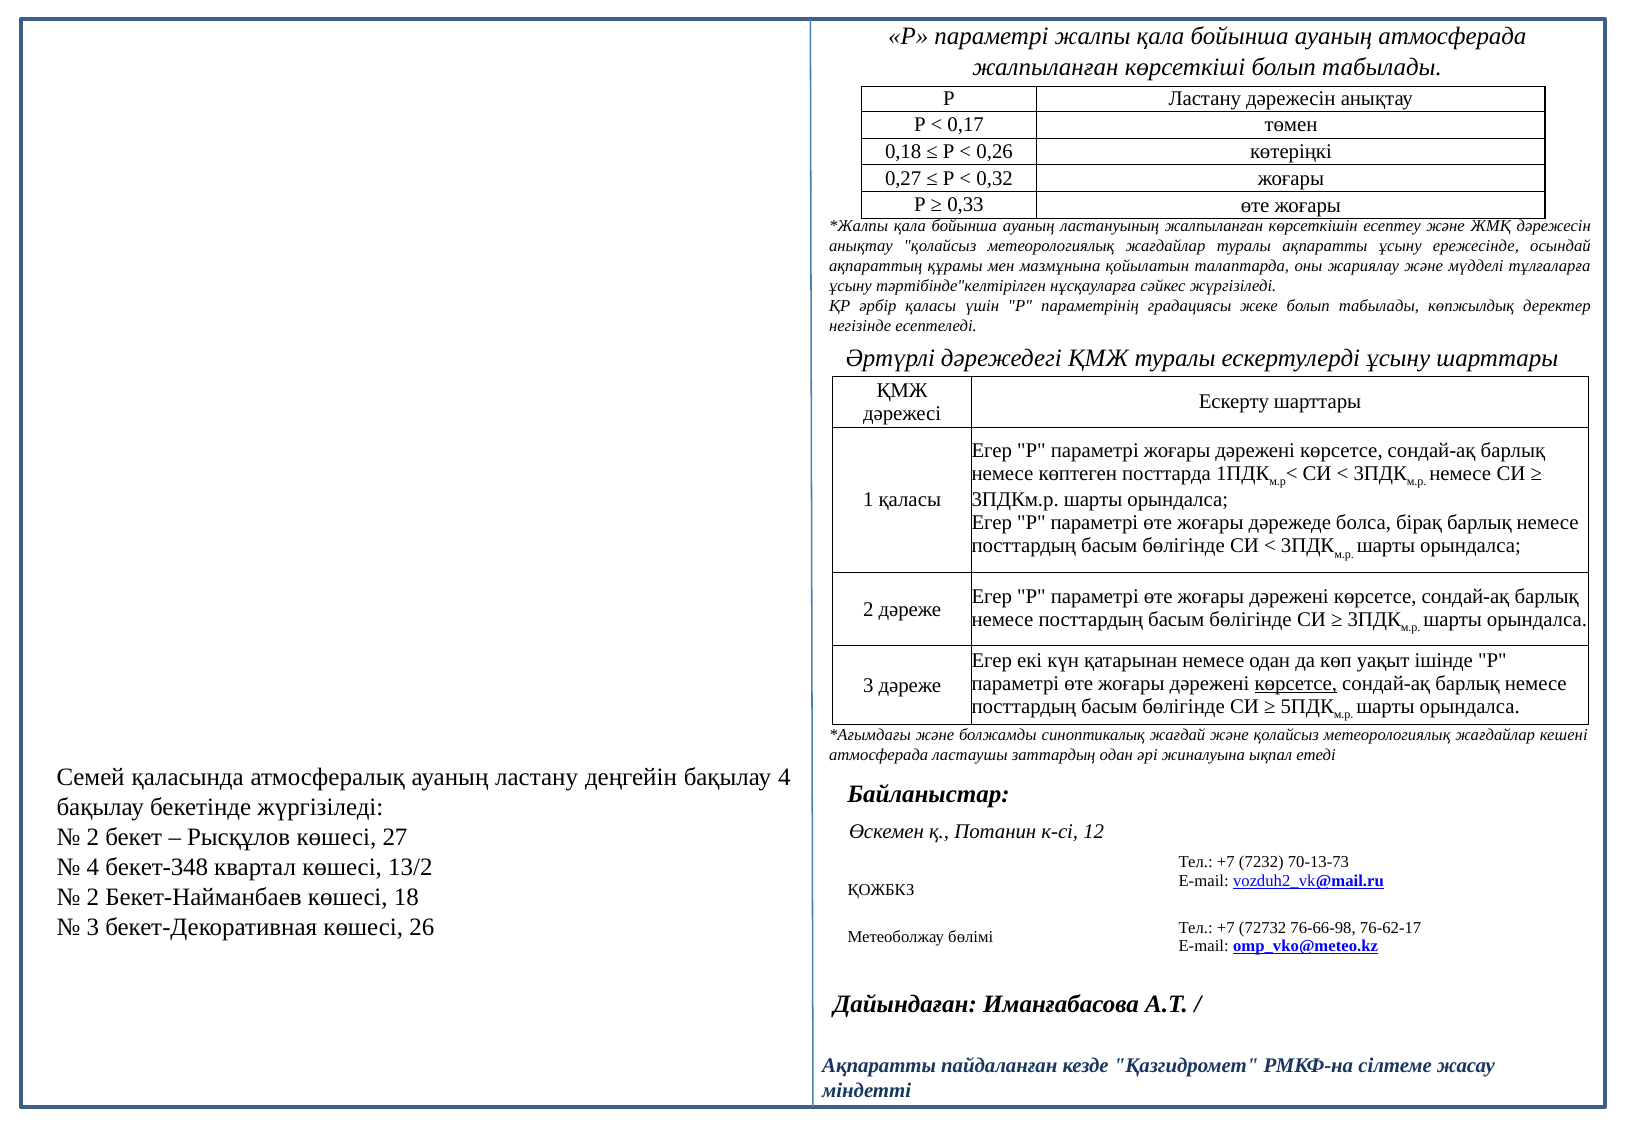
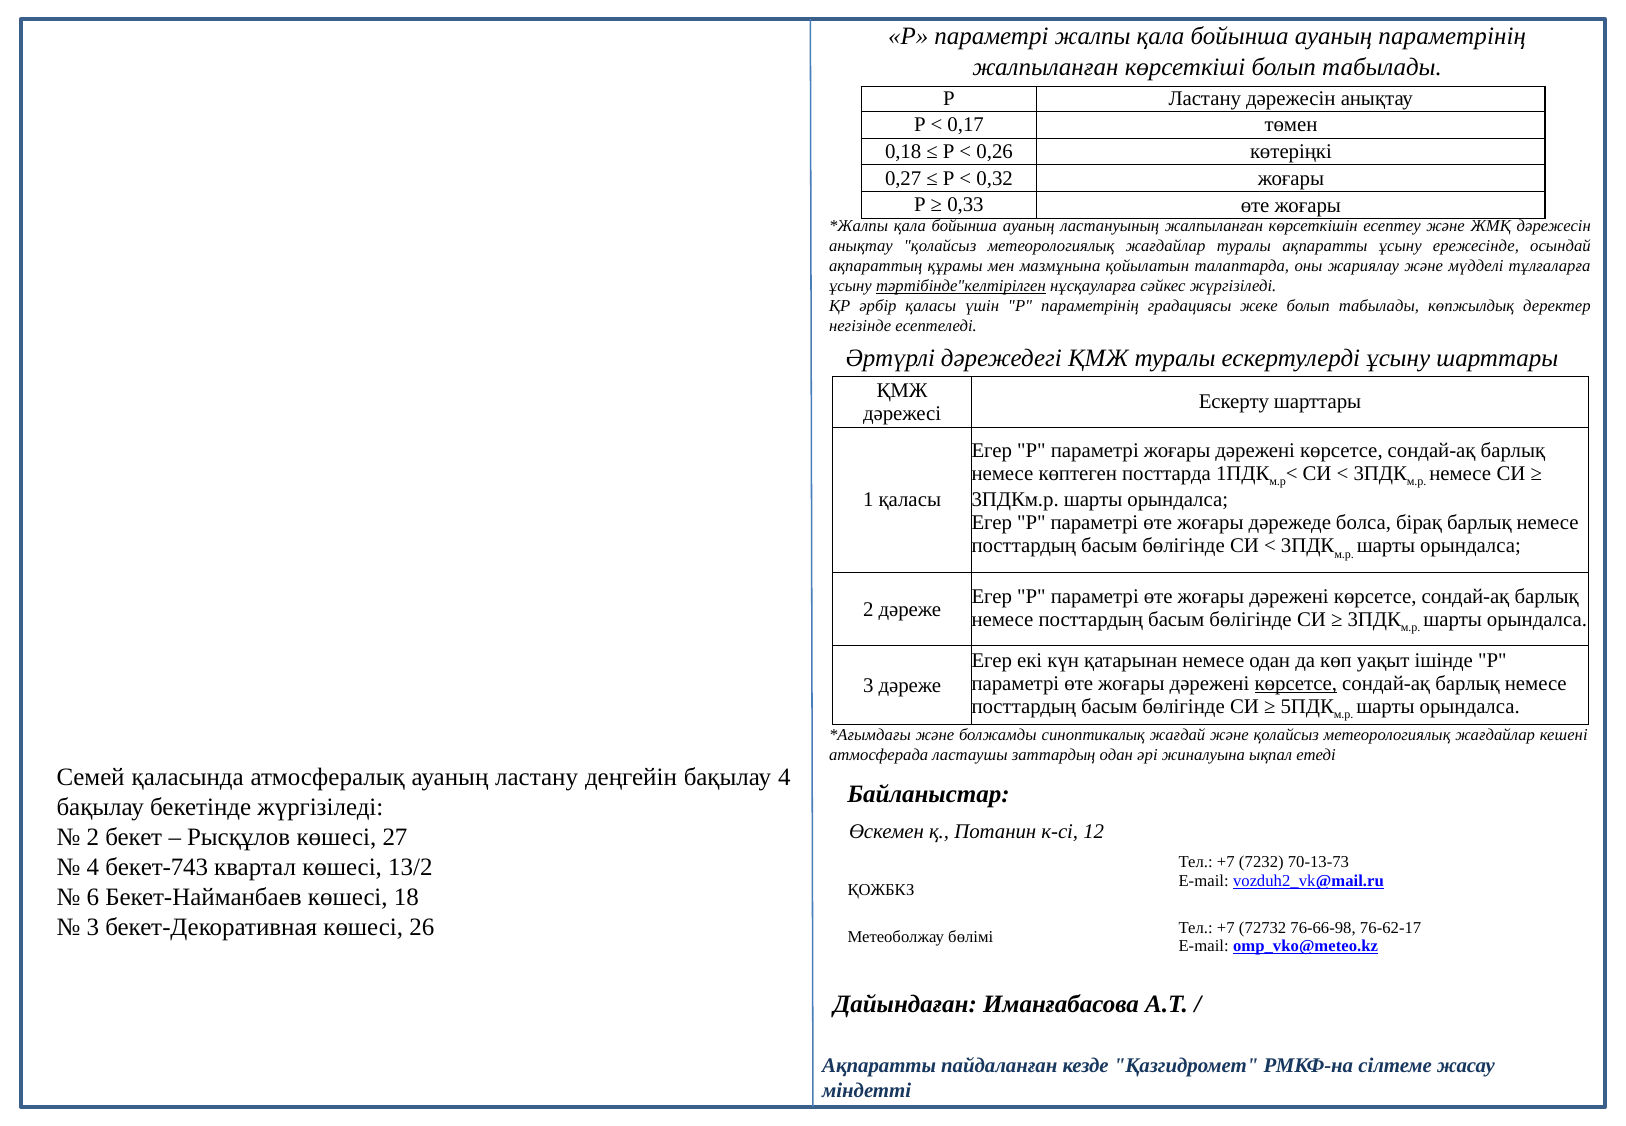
ауаның атмосферада: атмосферада -> параметрінің (1452, 37)
тәртібінде"келтірілген underline: none -> present (961, 286)
бекет-348: бекет-348 -> бекет-743 (157, 867)
2: 2 -> 6 (93, 897)
